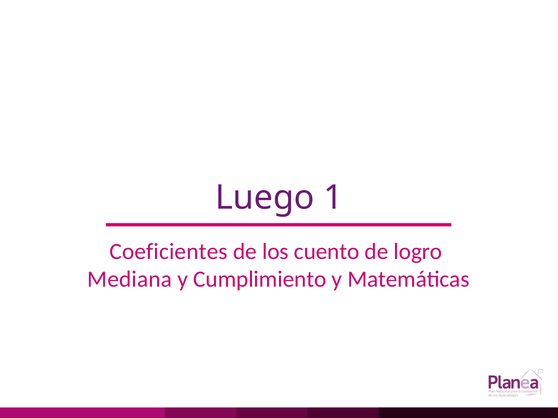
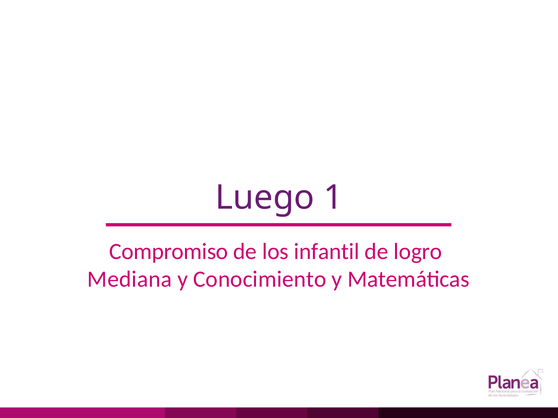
Coeficientes: Coeficientes -> Compromiso (169, 252)
cuento: cuento -> infantil (327, 252)
Cumplimiento: Cumplimiento -> Conocimiento (260, 280)
